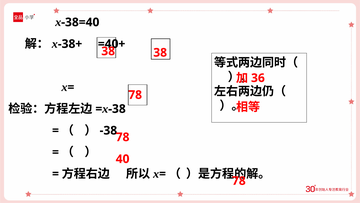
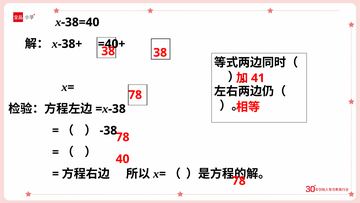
36: 36 -> 41 (258, 78)
